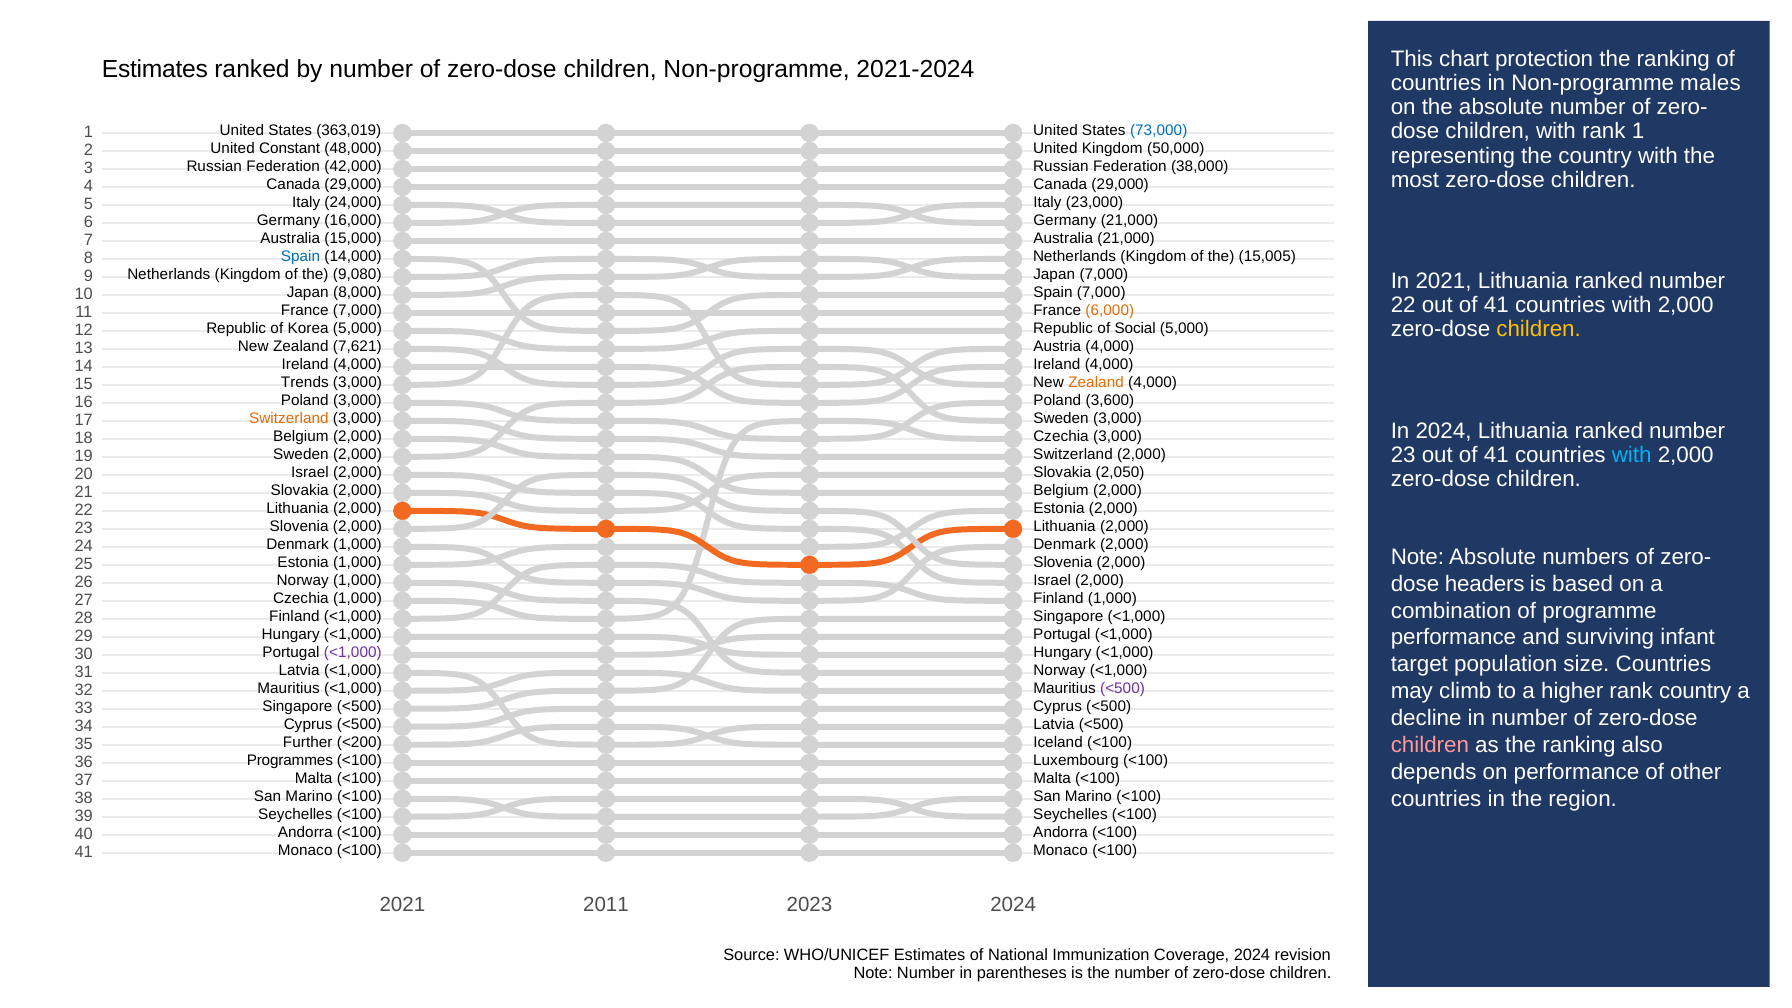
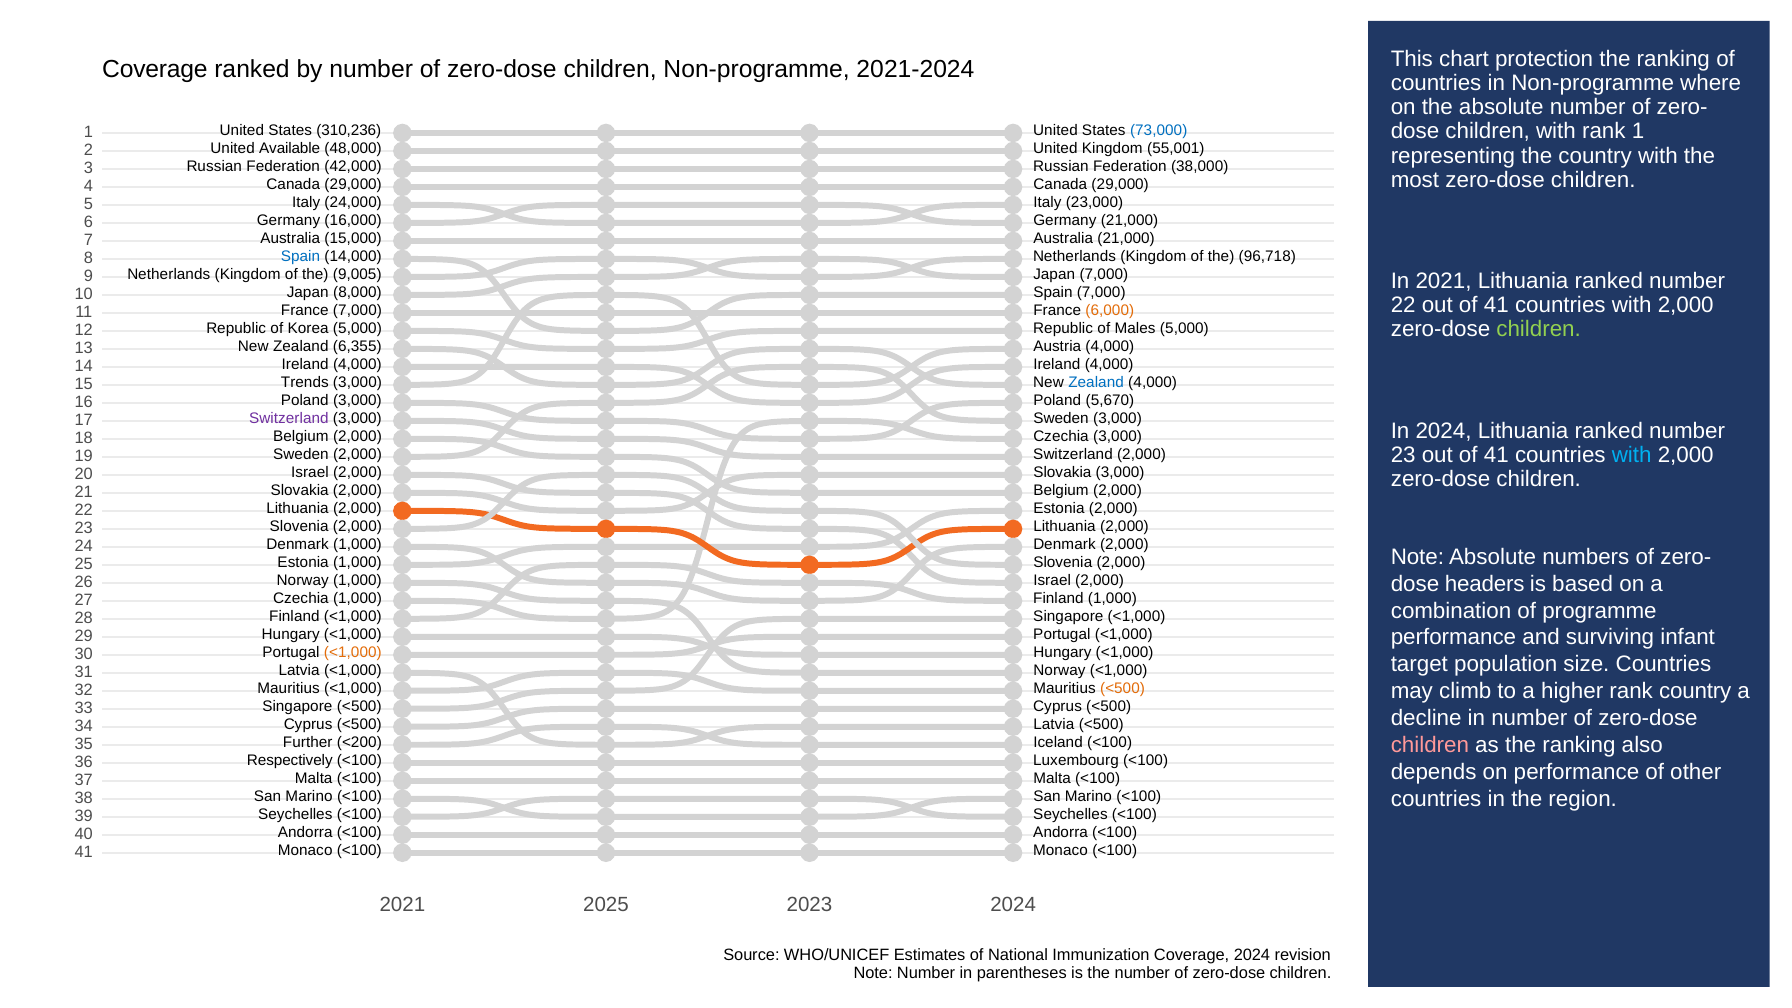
Estimates: Estimates -> Coverage (155, 69)
males: males -> where (1711, 83)
363,019: 363,019 -> 310,236 (349, 131)
Constant: Constant -> Available (290, 149)
50,000: 50,000 -> 55,001 (1176, 149)
15,005: 15,005 -> 96,718 (1267, 257)
9,080: 9,080 -> 9,005 (357, 275)
children colour: yellow -> light green (1539, 329)
Social: Social -> Males (1135, 329)
7,621: 7,621 -> 6,355 (357, 347)
Zealand colour: orange -> blue (1096, 383)
3,600: 3,600 -> 5,670 (1110, 401)
Switzerland colour: orange -> purple (289, 419)
Slovakia 2,050: 2,050 -> 3,000 (1120, 473)
<1,000 colour: purple -> orange (353, 653)
<500 colour: purple -> orange (1123, 689)
Programmes: Programmes -> Respectively (290, 761)
2011: 2011 -> 2025 (606, 904)
